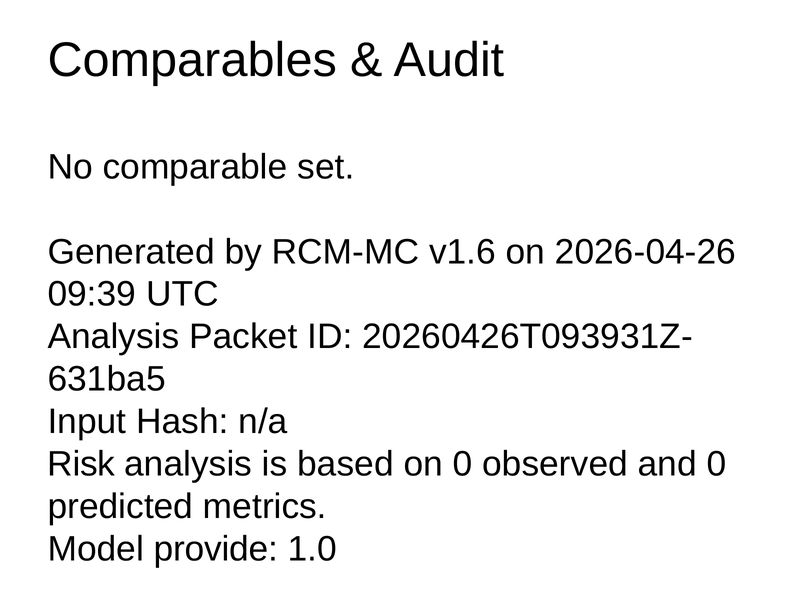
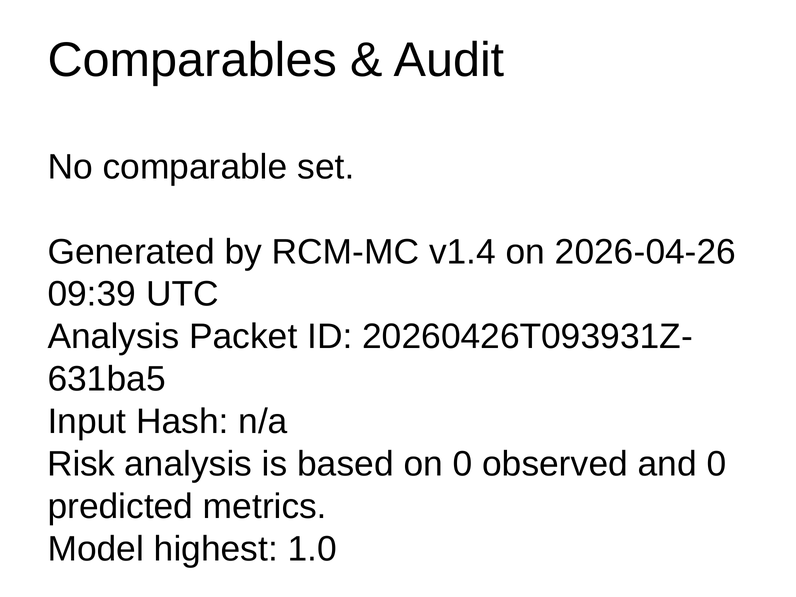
v1.6: v1.6 -> v1.4 (463, 252)
provide: provide -> highest (216, 549)
